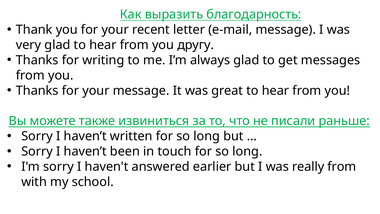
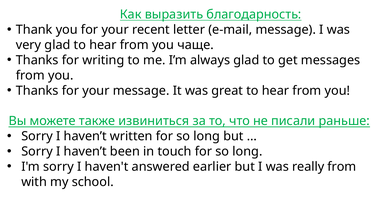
другу: другу -> чаще (196, 45)
